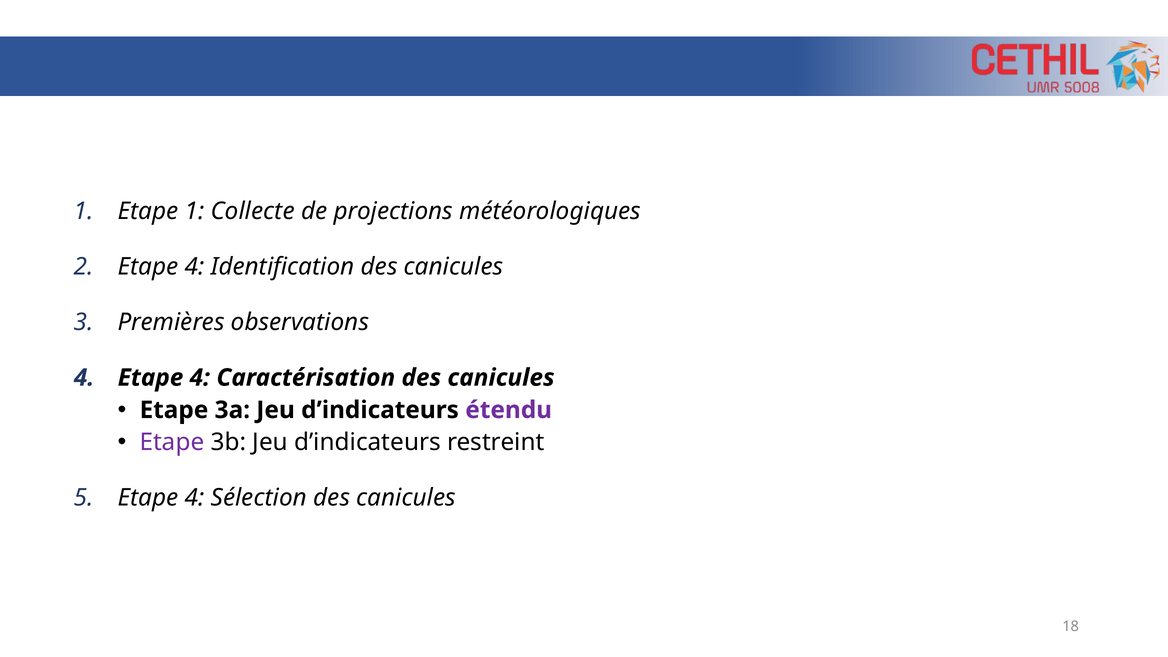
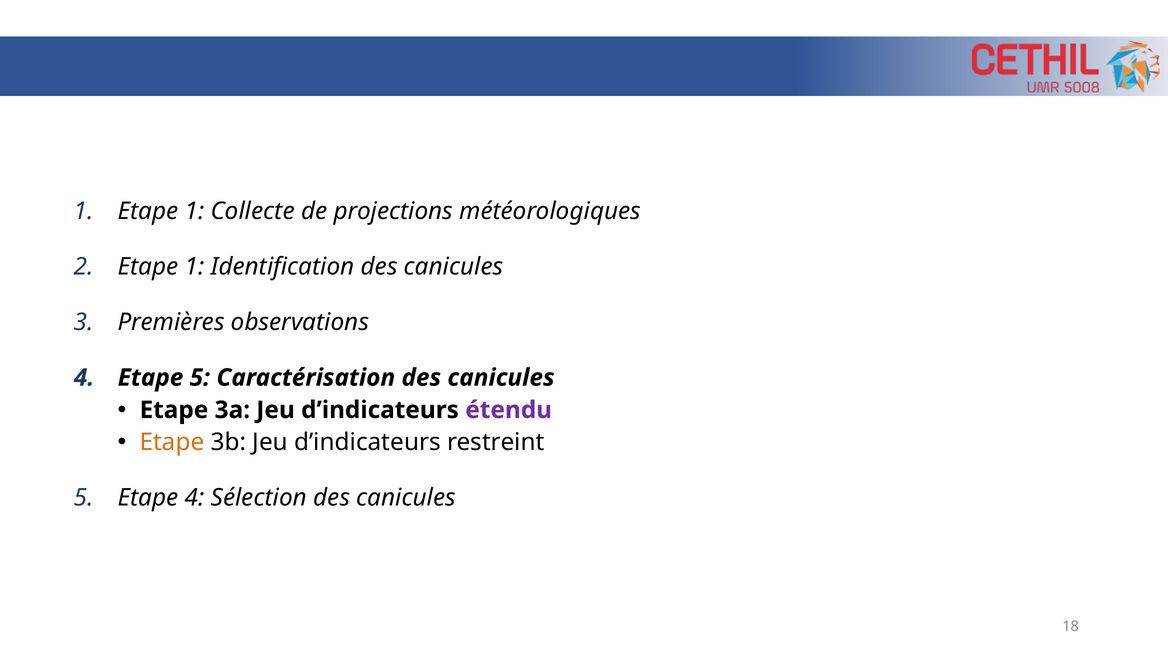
2 Etape 4: 4 -> 1 (195, 267)
4 Etape 4: 4 -> 5 (200, 378)
Etape colour: purple -> orange (172, 442)
